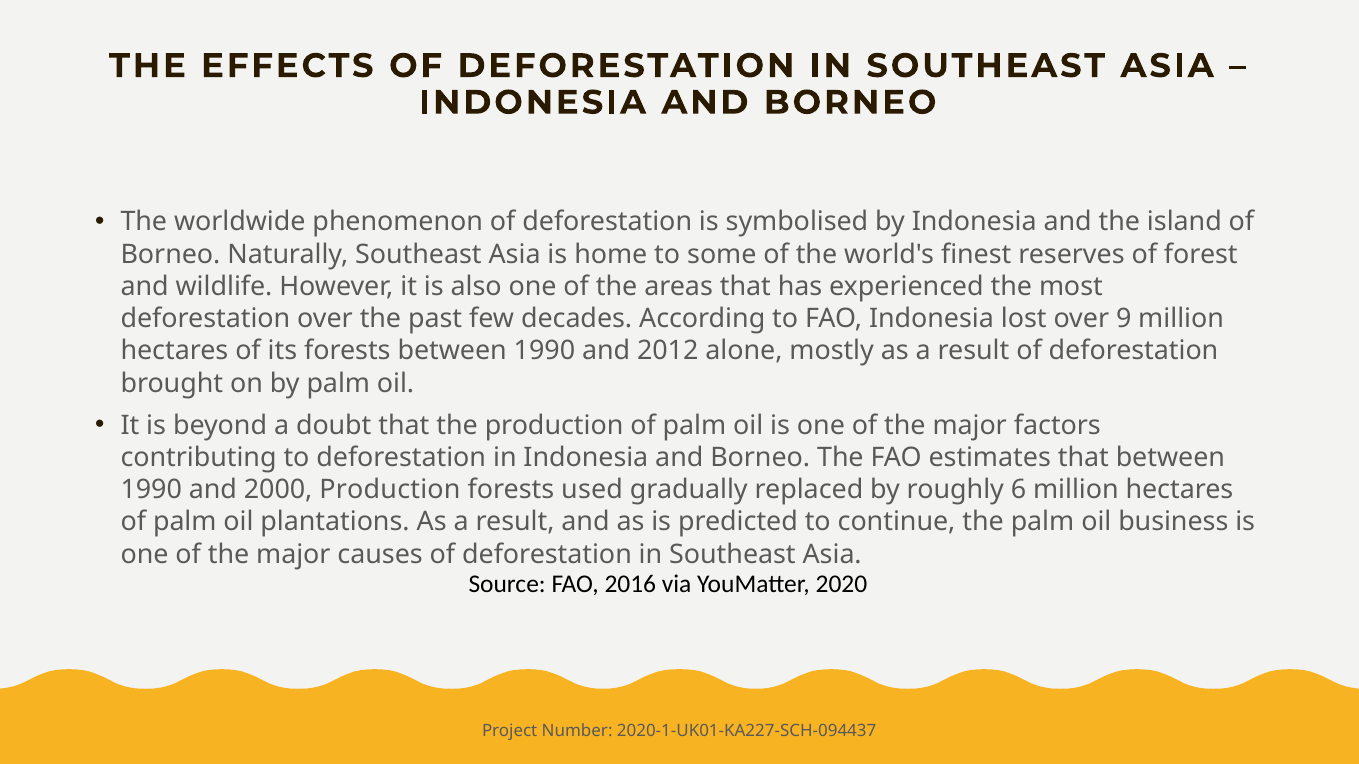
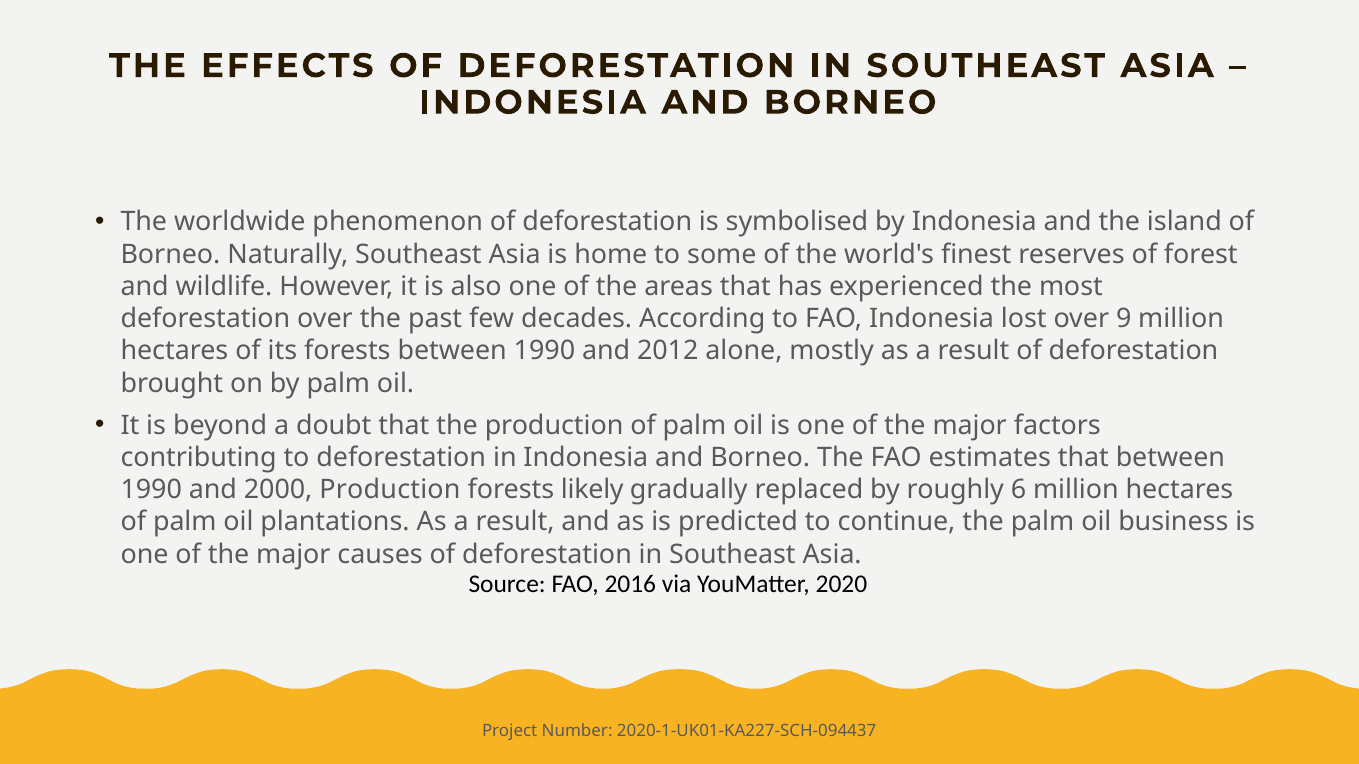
used: used -> likely (592, 490)
